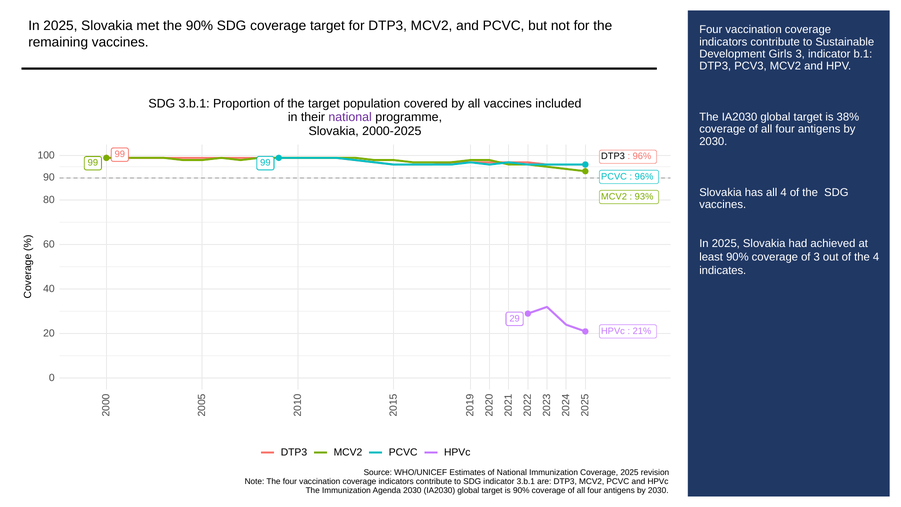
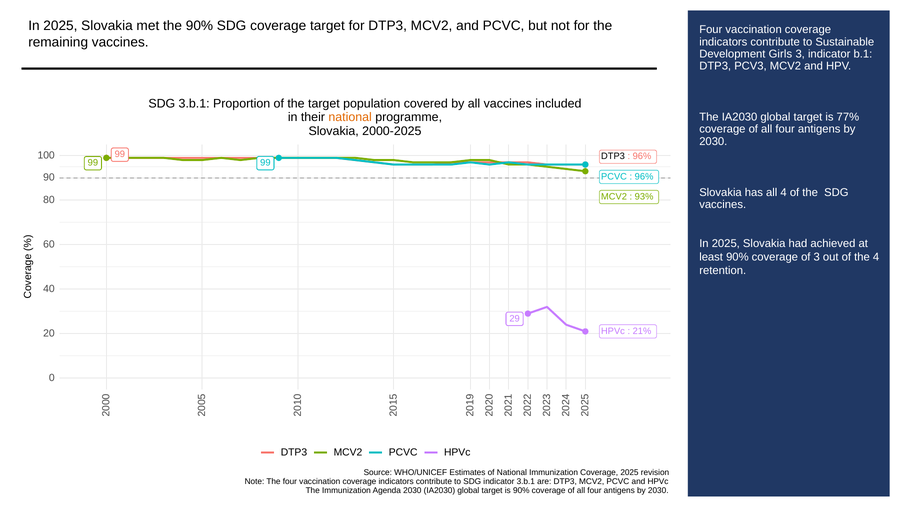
national colour: purple -> orange (350, 117)
38%: 38% -> 77% (848, 117)
indicates: indicates -> retention (723, 271)
